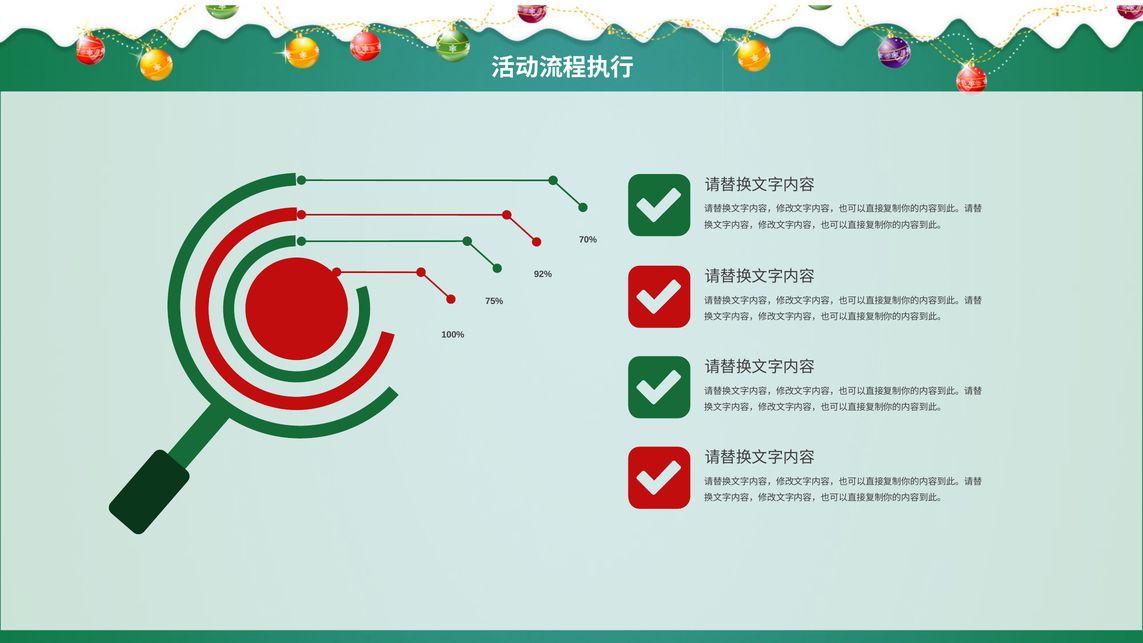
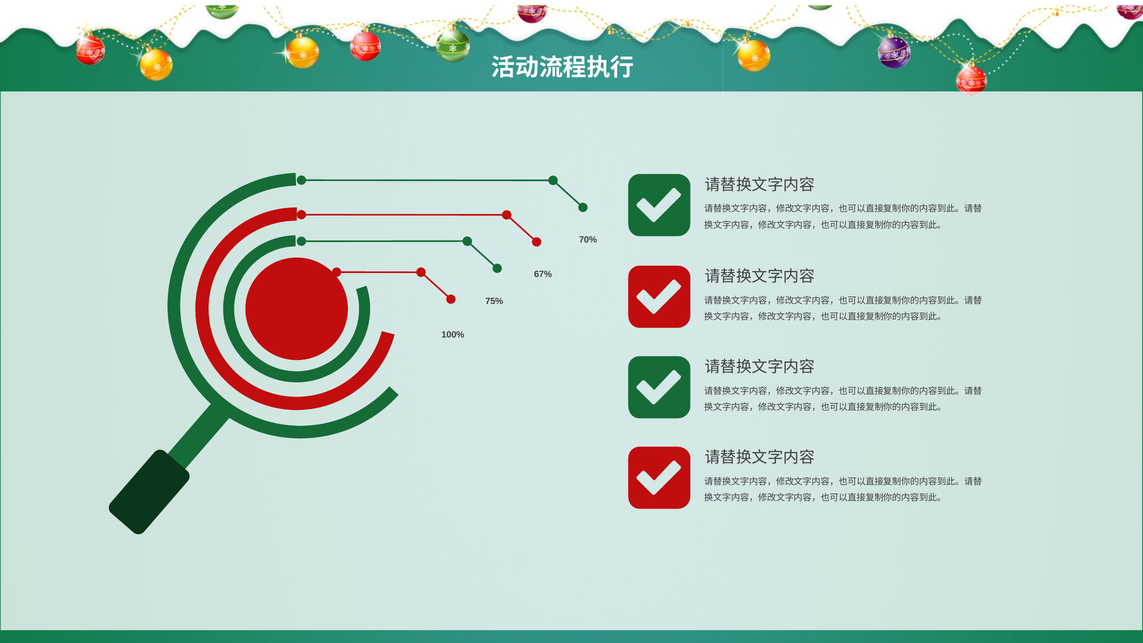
92%: 92% -> 67% (543, 274)
